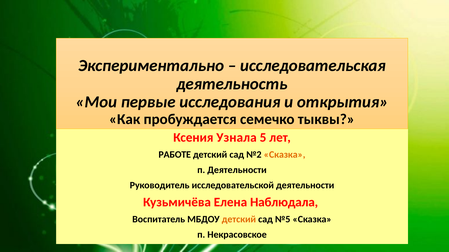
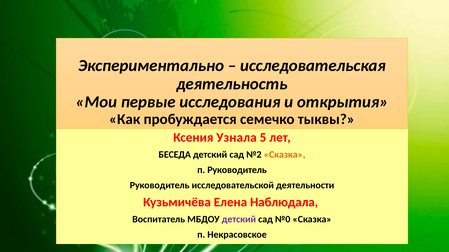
РАБОТЕ: РАБОТЕ -> БЕСЕДА (175, 155)
п Деятельности: Деятельности -> Руководитель (237, 170)
детский colour: orange -> purple (239, 220)
№5: №5 -> №0 (283, 220)
